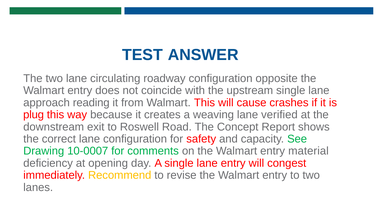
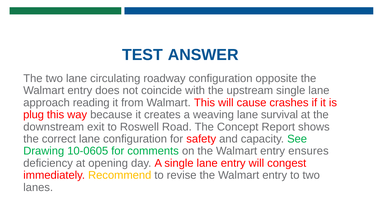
verified: verified -> survival (280, 114)
10-0007: 10-0007 -> 10-0605 (88, 151)
material: material -> ensures (308, 151)
